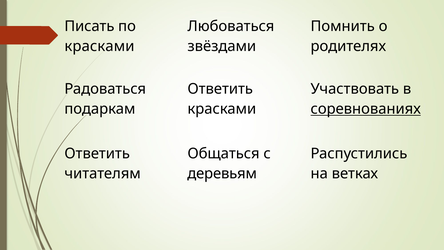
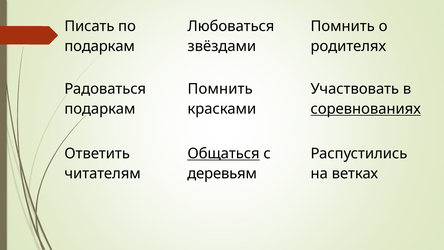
красками: красками -> подаркам (100, 46)
Ответить: Ответить -> Помнить (220, 89)
Общаться underline: none -> present (224, 153)
